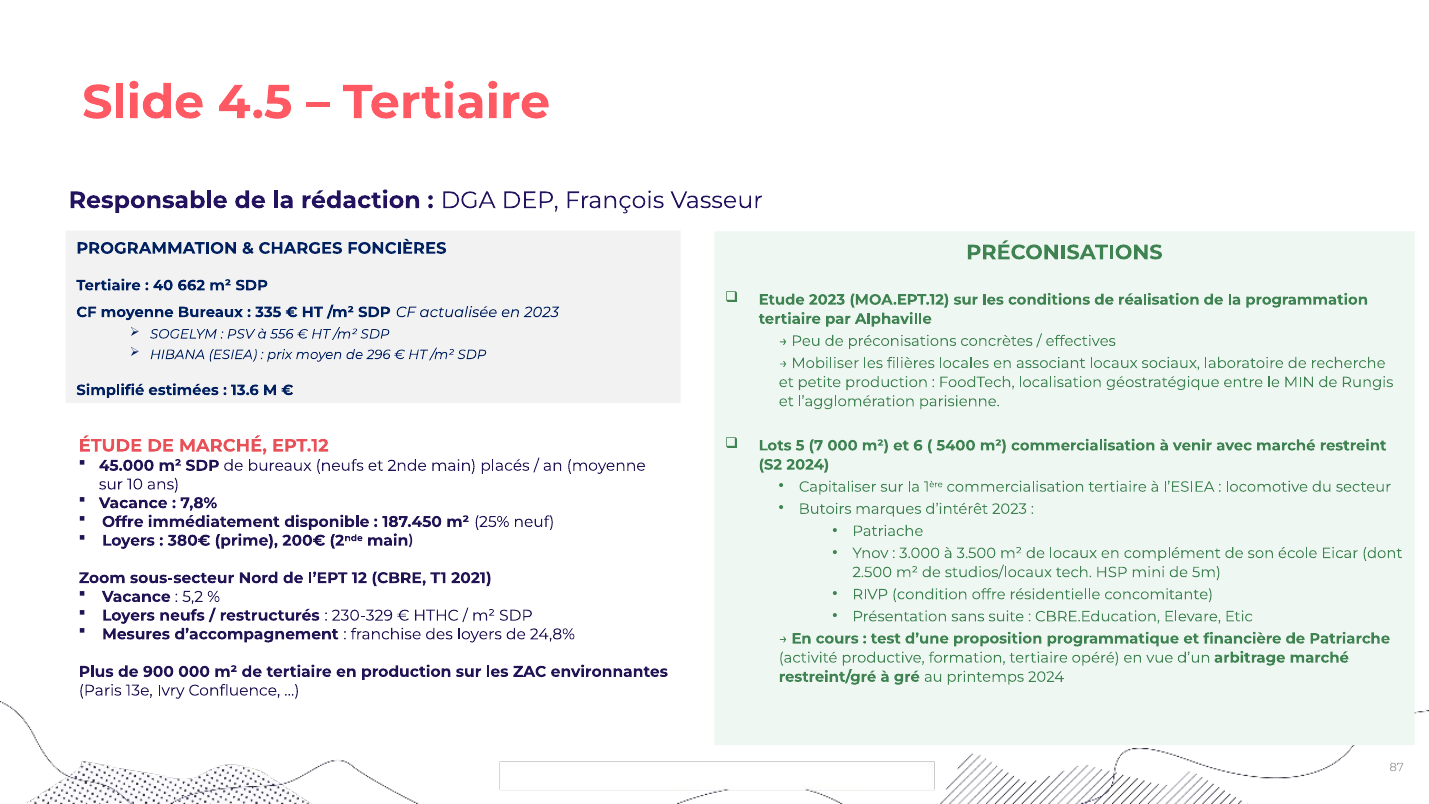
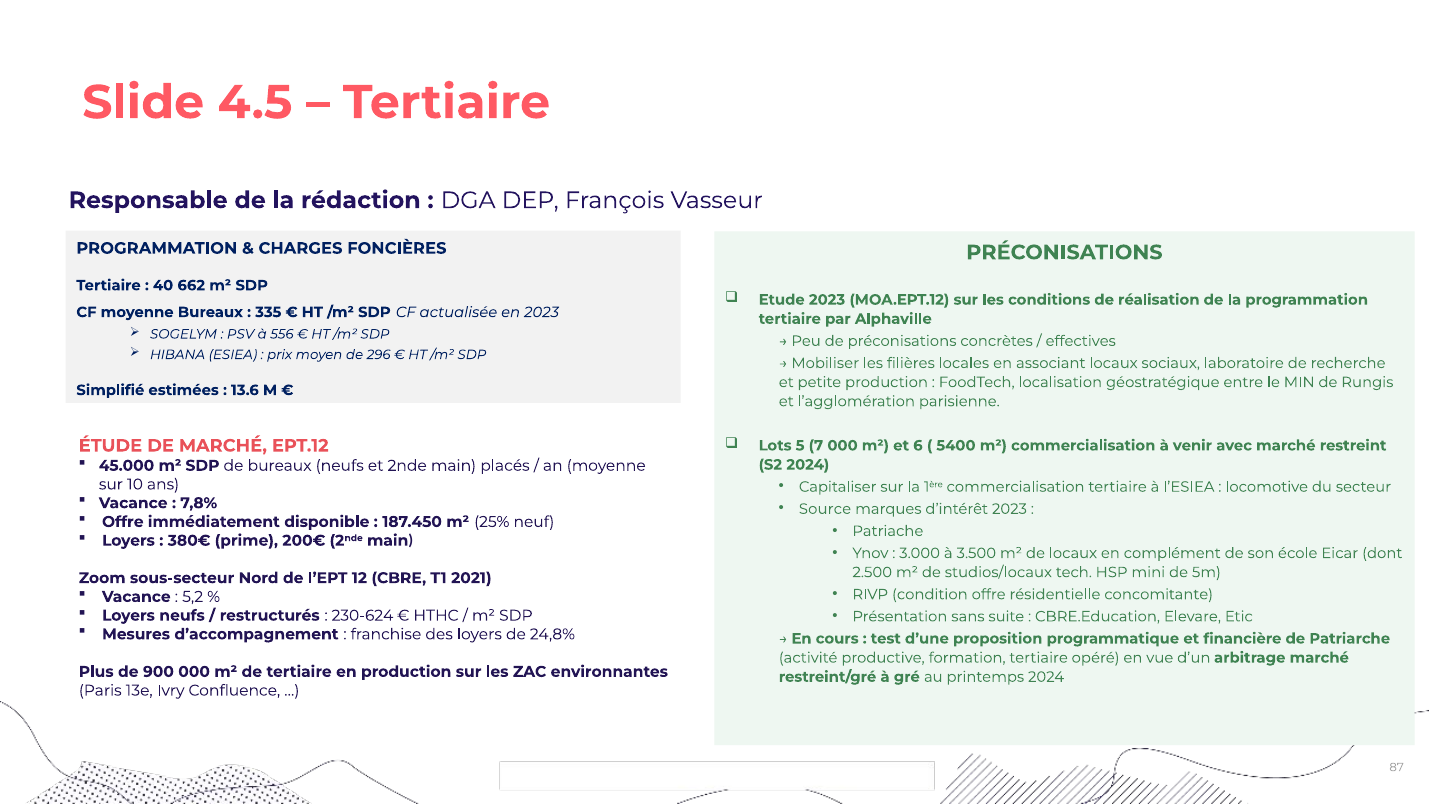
Butoirs: Butoirs -> Source (825, 509)
230-329: 230-329 -> 230-624 (362, 615)
